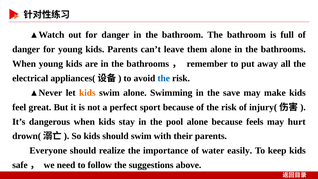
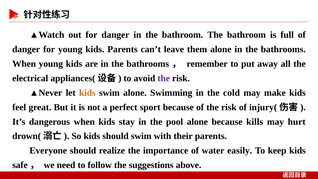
the colour: blue -> purple (164, 78)
save: save -> cold (231, 93)
feels: feels -> kills (255, 122)
